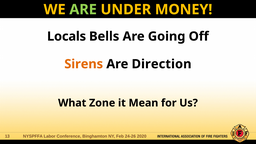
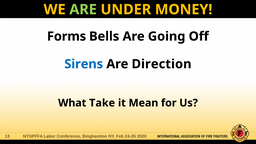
Locals: Locals -> Forms (67, 36)
Sirens colour: orange -> blue (84, 64)
Zone: Zone -> Take (102, 103)
